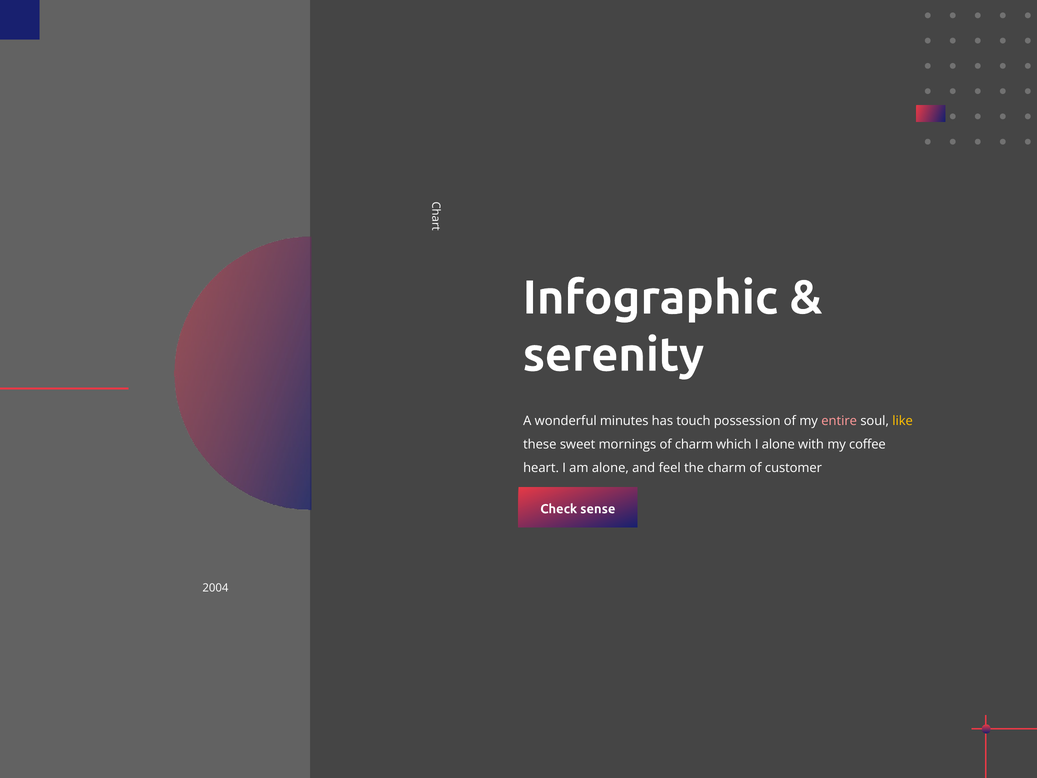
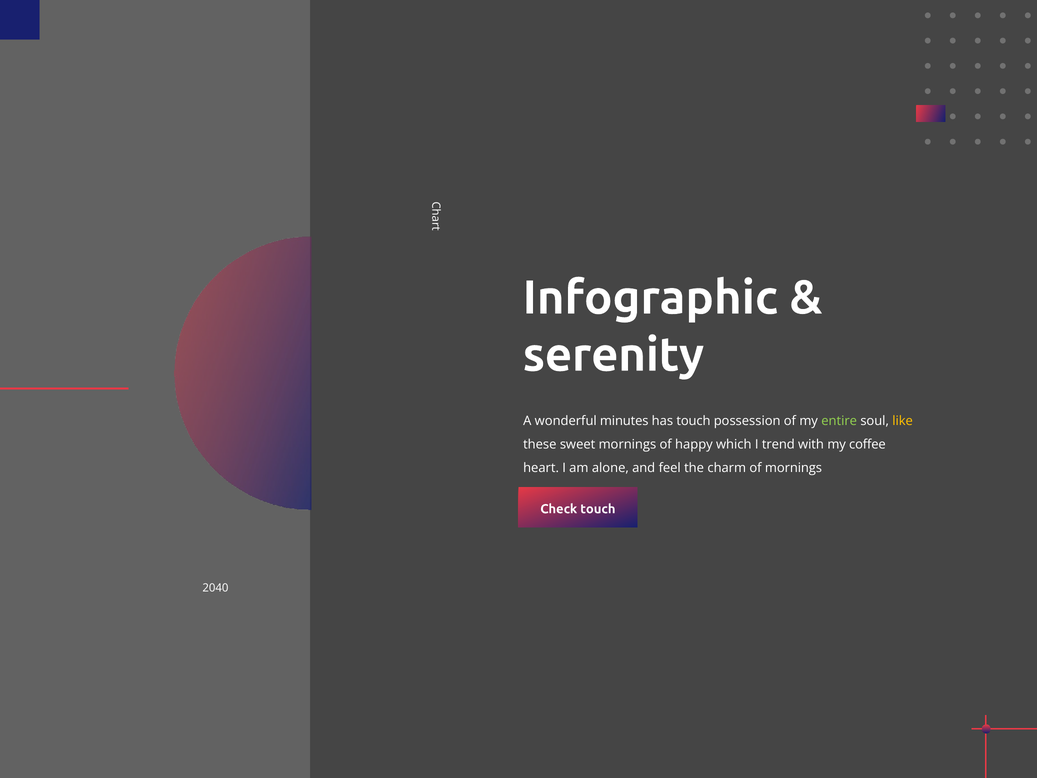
entire colour: pink -> light green (839, 421)
of charm: charm -> happy (694, 444)
I alone: alone -> trend (778, 444)
of customer: customer -> mornings (793, 468)
Check sense: sense -> touch (598, 509)
2004: 2004 -> 2040 (215, 588)
